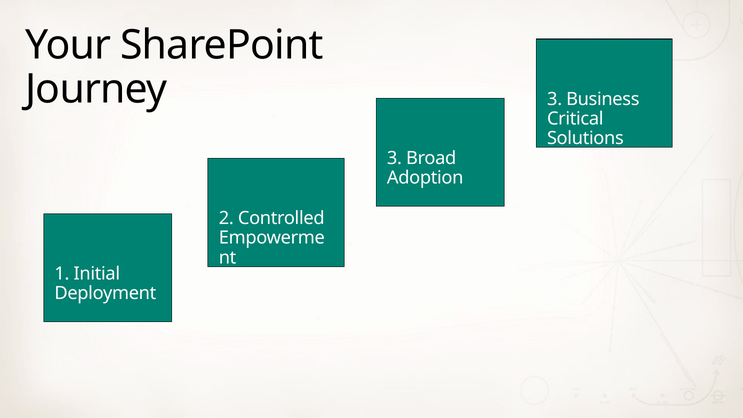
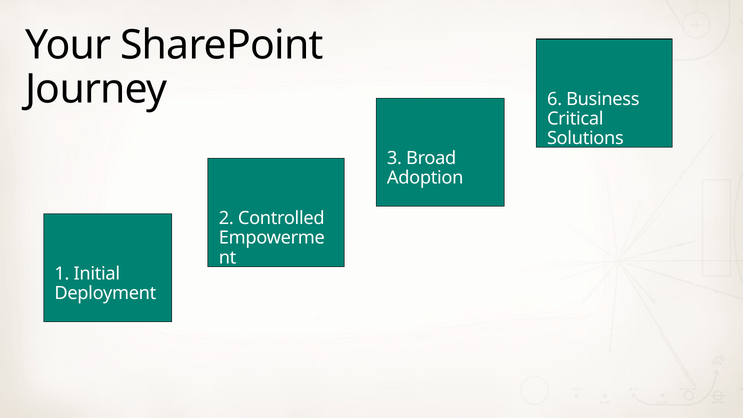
Journey 3: 3 -> 6 (555, 99)
